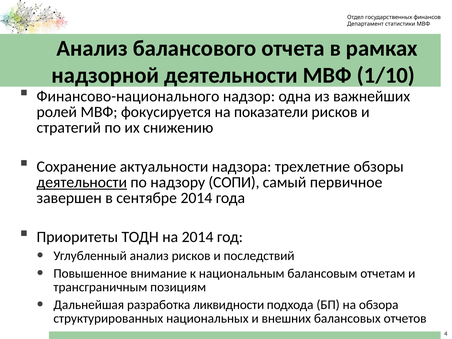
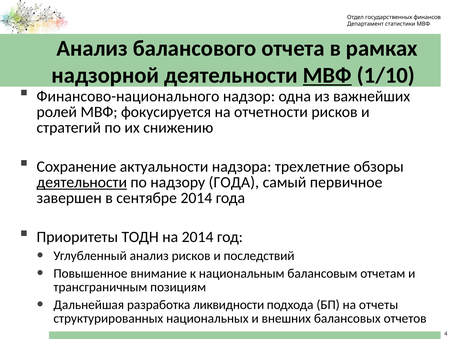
МВФ underline: none -> present (327, 75)
показатели: показатели -> отчетности (271, 112)
надзору СОПИ: СОПИ -> ГОДА (234, 182)
обзора: обзора -> отчеты (379, 305)
